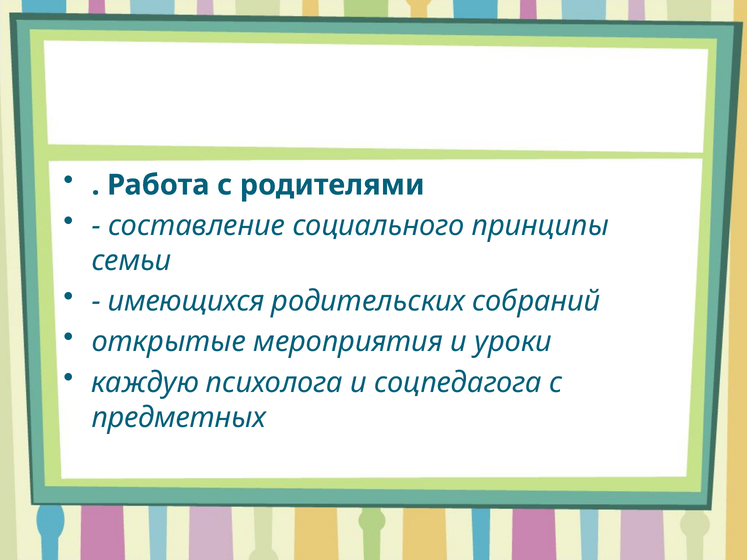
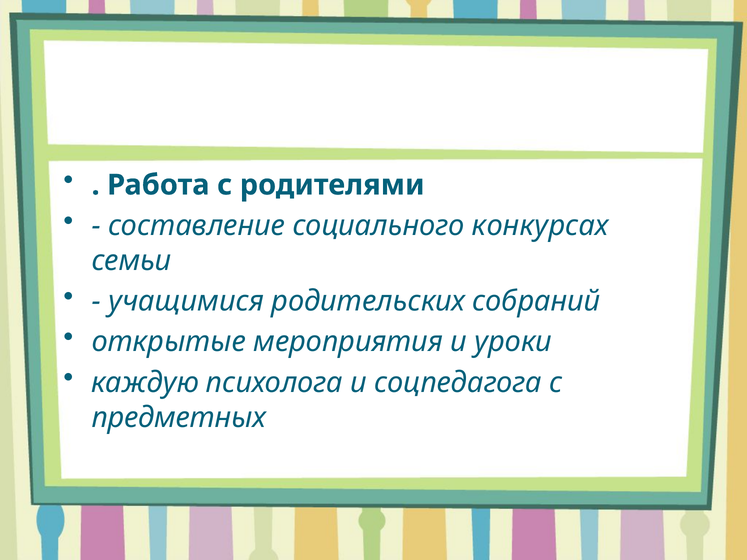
принципы: принципы -> конкурсах (540, 226)
имеющихся: имеющихся -> учащимися (186, 301)
